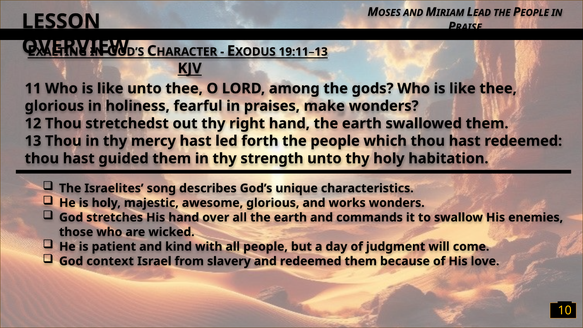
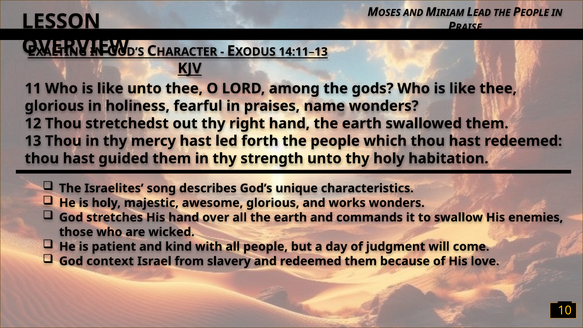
19:11–13: 19:11–13 -> 14:11–13 (303, 52)
make: make -> name (324, 106)
